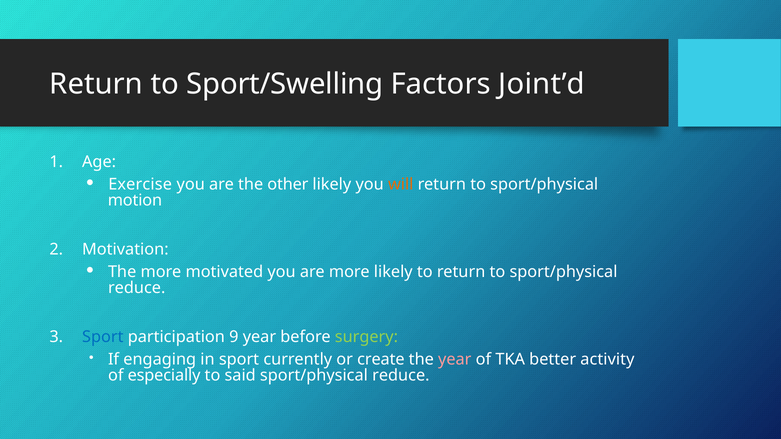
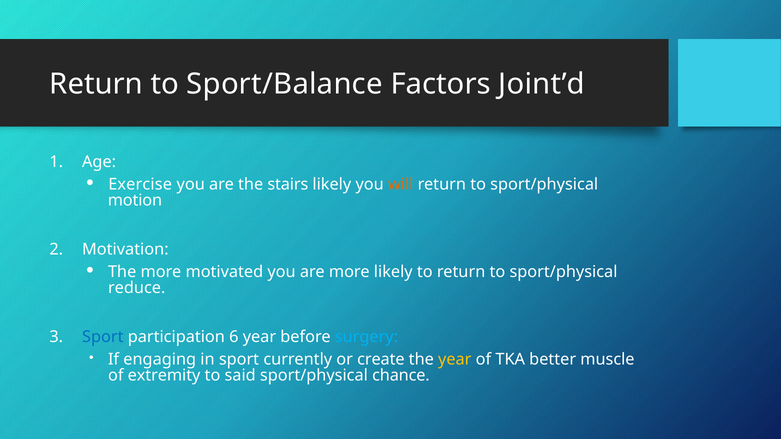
Sport/Swelling: Sport/Swelling -> Sport/Balance (285, 84)
other: other -> stairs (288, 184)
9: 9 -> 6 (234, 337)
surgery colour: light green -> light blue (366, 337)
year colour: pink -> yellow (455, 360)
activity: activity -> muscle (607, 360)
especially: especially -> extremity (164, 376)
said sport/physical reduce: reduce -> chance (401, 376)
